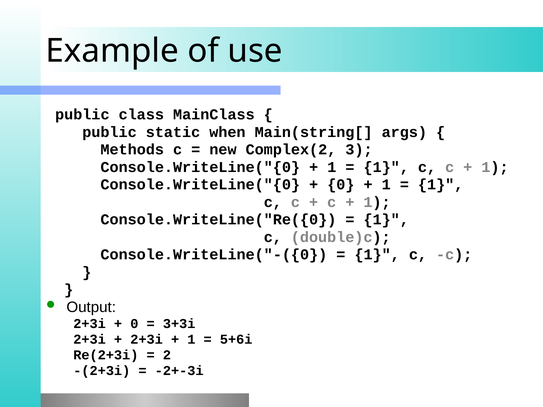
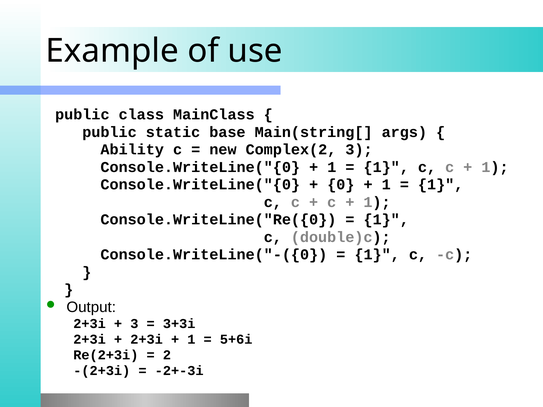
when: when -> base (227, 132)
Methods: Methods -> Ability (132, 150)
0: 0 -> 3 (134, 324)
